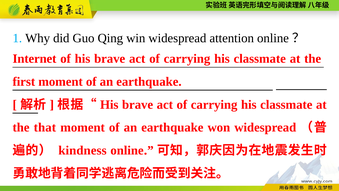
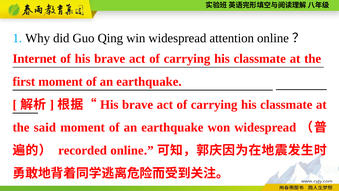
that: that -> said (45, 127)
kindness: kindness -> recorded (83, 150)
